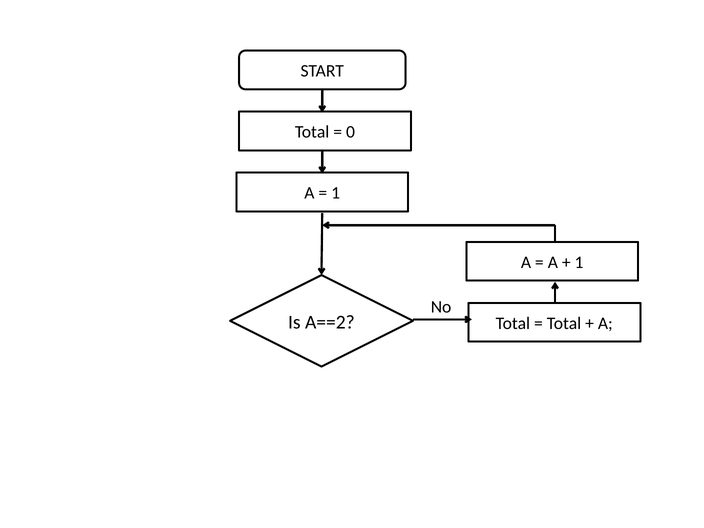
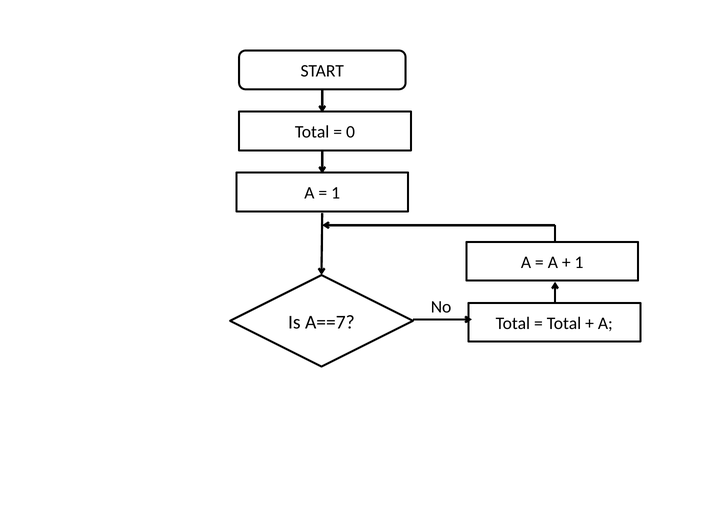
A==2: A==2 -> A==7 (330, 322)
